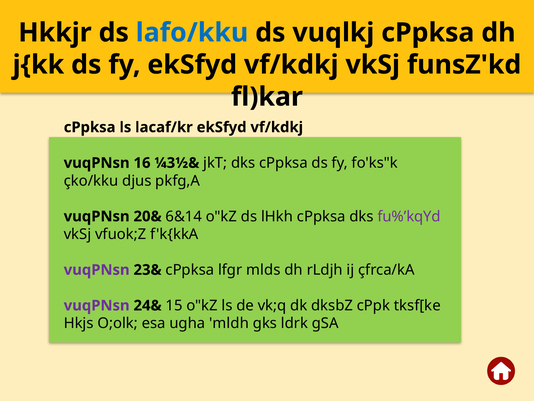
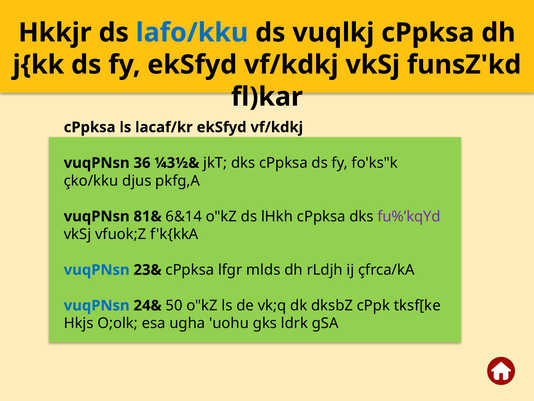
16: 16 -> 36 (142, 163)
20&: 20& -> 81& (148, 216)
vuqPNsn colour: purple -> blue (97, 270)
vuqPNsn colour: purple -> blue (97, 305)
15: 15 -> 50 (174, 305)
mldh: mldh -> uohu (229, 323)
